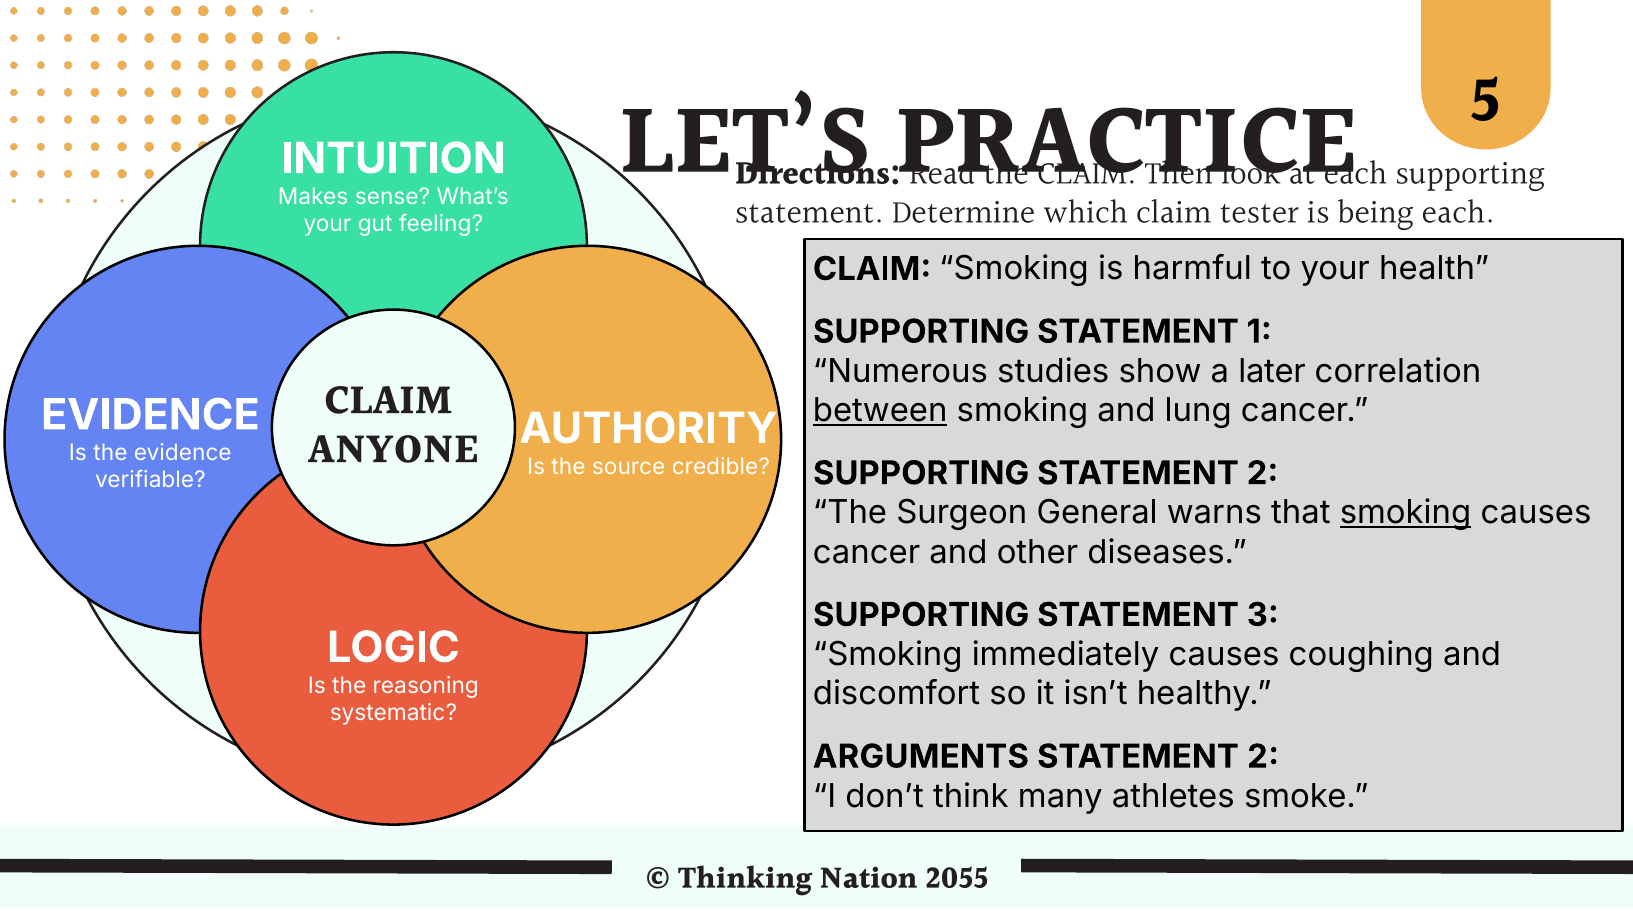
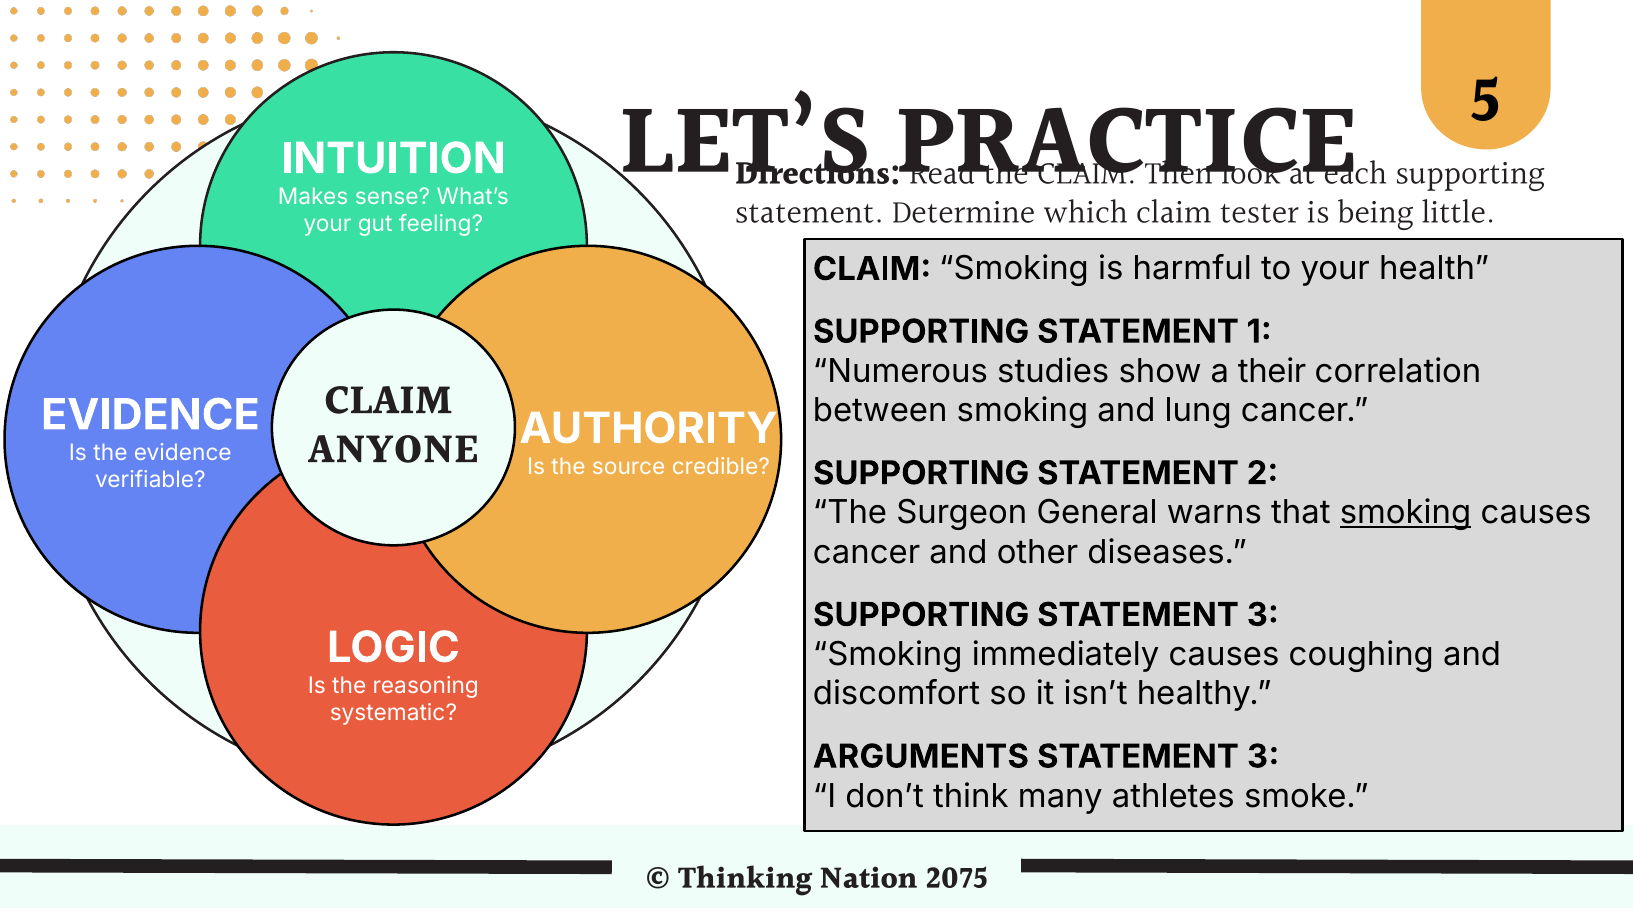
being each: each -> little (1458, 214)
later: later -> their (1272, 371)
between underline: present -> none (880, 411)
2: 2 -> 3 (1263, 756)
2055: 2055 -> 2075 (957, 879)
